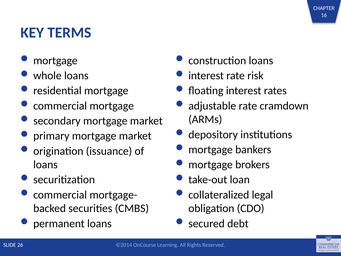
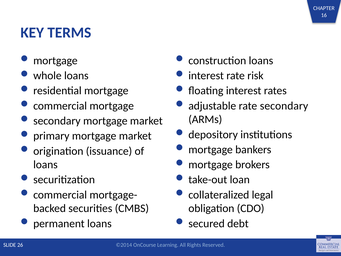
rate cramdown: cramdown -> secondary (284, 106)
